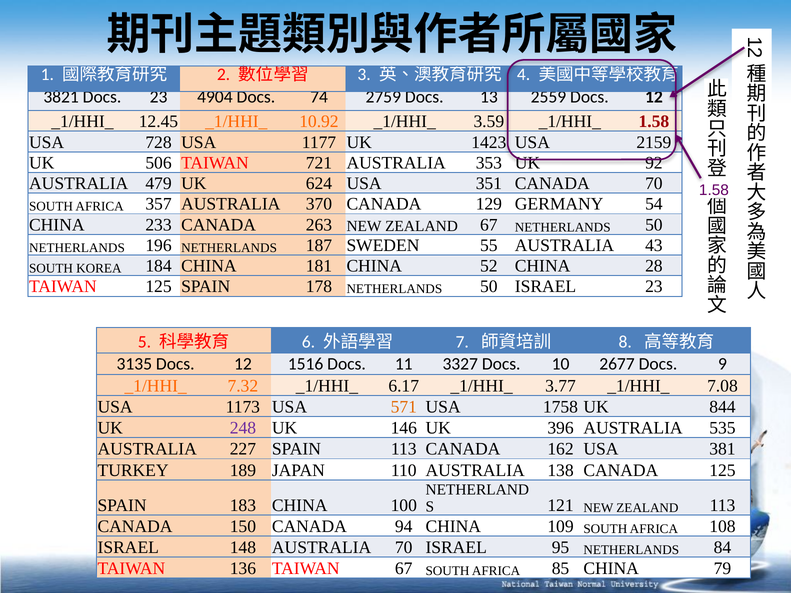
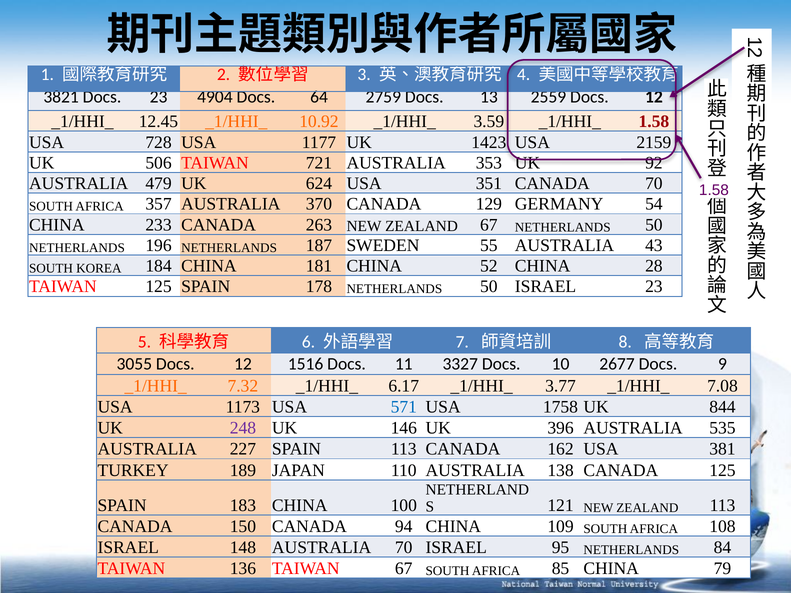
74: 74 -> 64 (319, 97)
3135: 3135 -> 3055 (134, 364)
571 colour: orange -> blue (404, 407)
